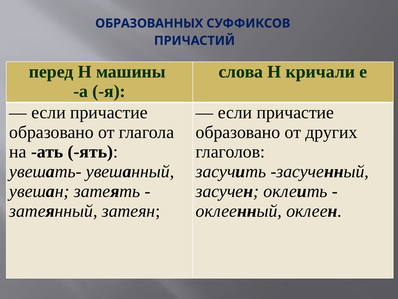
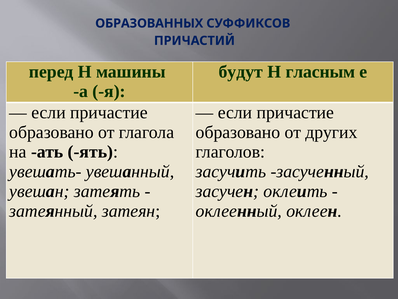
слова: слова -> будут (241, 72)
кричали: кричали -> гласным (320, 72)
